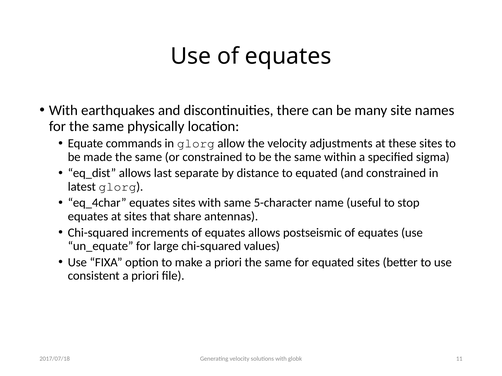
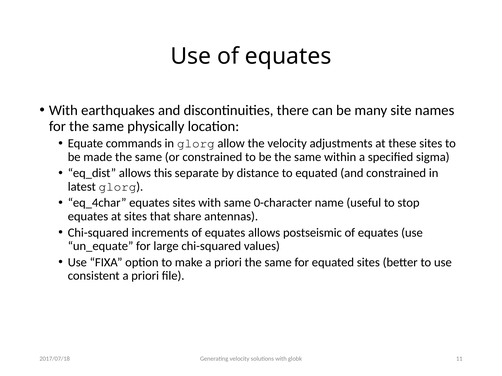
last: last -> this (163, 173)
5-character: 5-character -> 0-character (283, 203)
